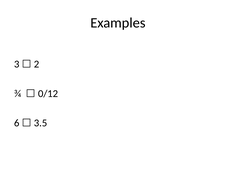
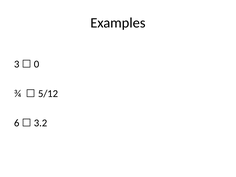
2: 2 -> 0 (37, 64)
0/12: 0/12 -> 5/12 (48, 94)
3.5: 3.5 -> 3.2 (41, 123)
